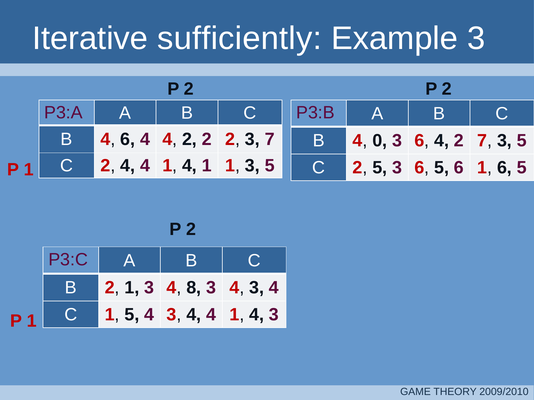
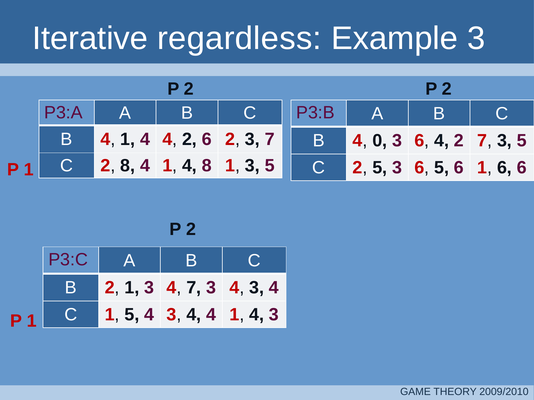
sufficiently: sufficiently -> regardless (239, 39)
B 4 6: 6 -> 1 (128, 140)
4 2 2: 2 -> 6 (207, 140)
2 4: 4 -> 8 (128, 166)
1 4 1: 1 -> 8 (207, 166)
1 6 5: 5 -> 6 (522, 168)
4 8: 8 -> 7 (194, 288)
